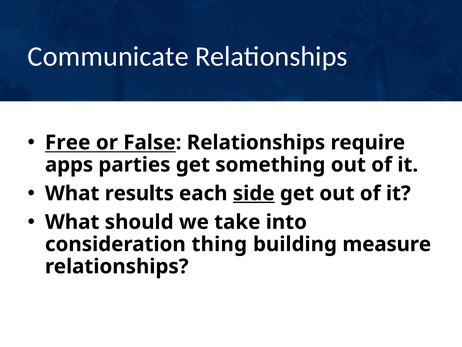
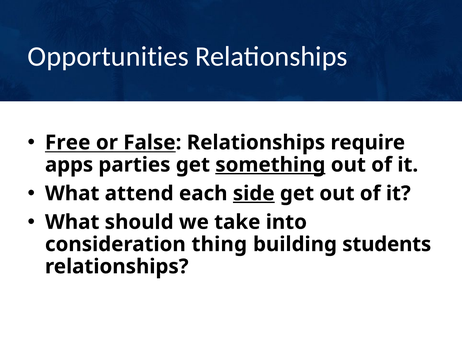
Communicate: Communicate -> Opportunities (108, 56)
something underline: none -> present (270, 165)
results: results -> attend (139, 193)
measure: measure -> students (387, 244)
